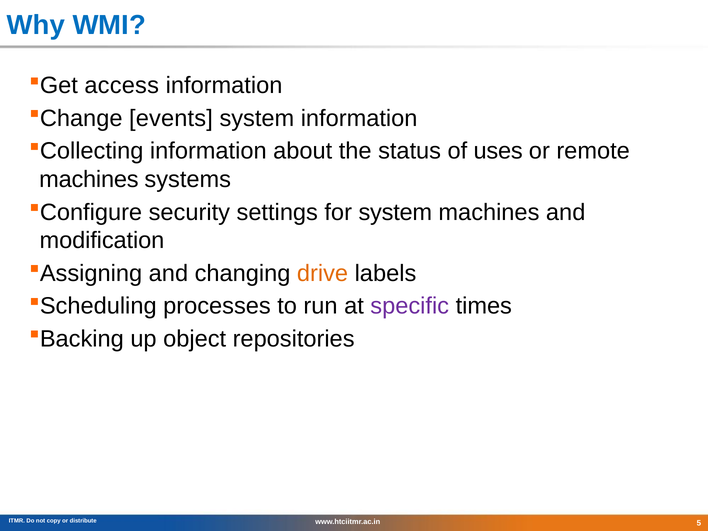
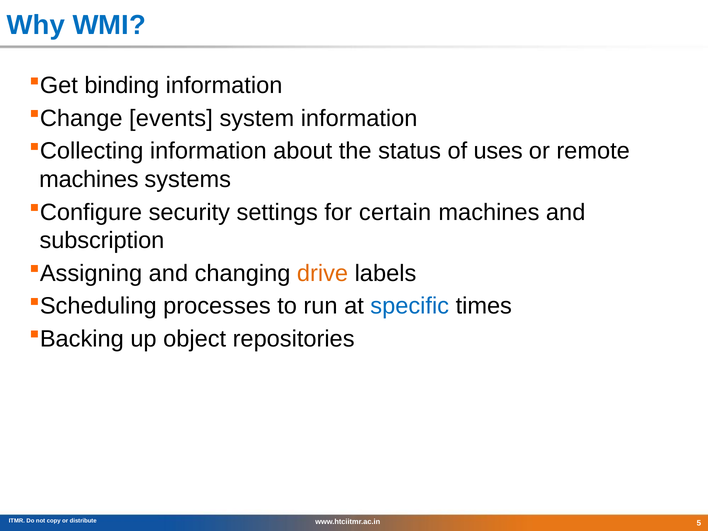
access: access -> binding (122, 86)
for system: system -> certain (395, 212)
modification: modification -> subscription (102, 241)
specific colour: purple -> blue (410, 306)
